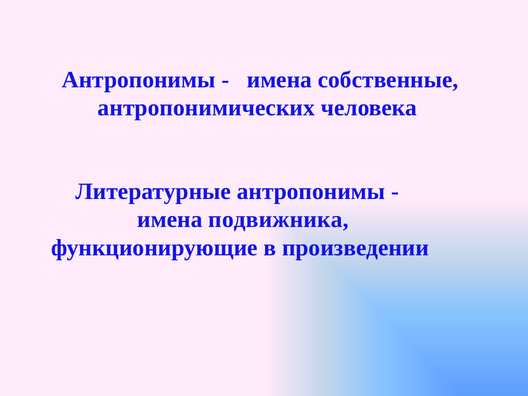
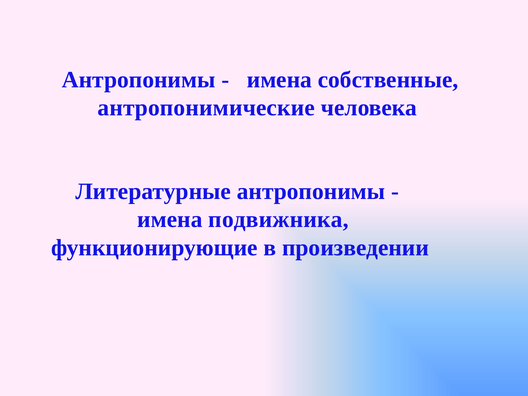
антропонимических: антропонимических -> антропонимические (206, 108)
